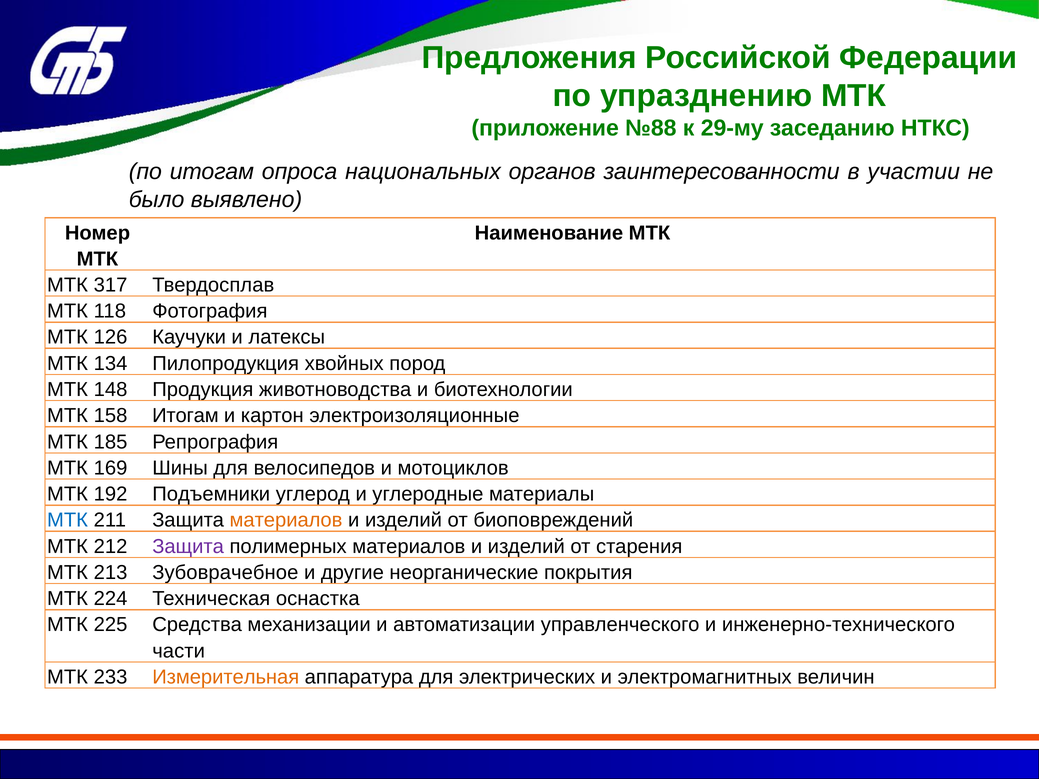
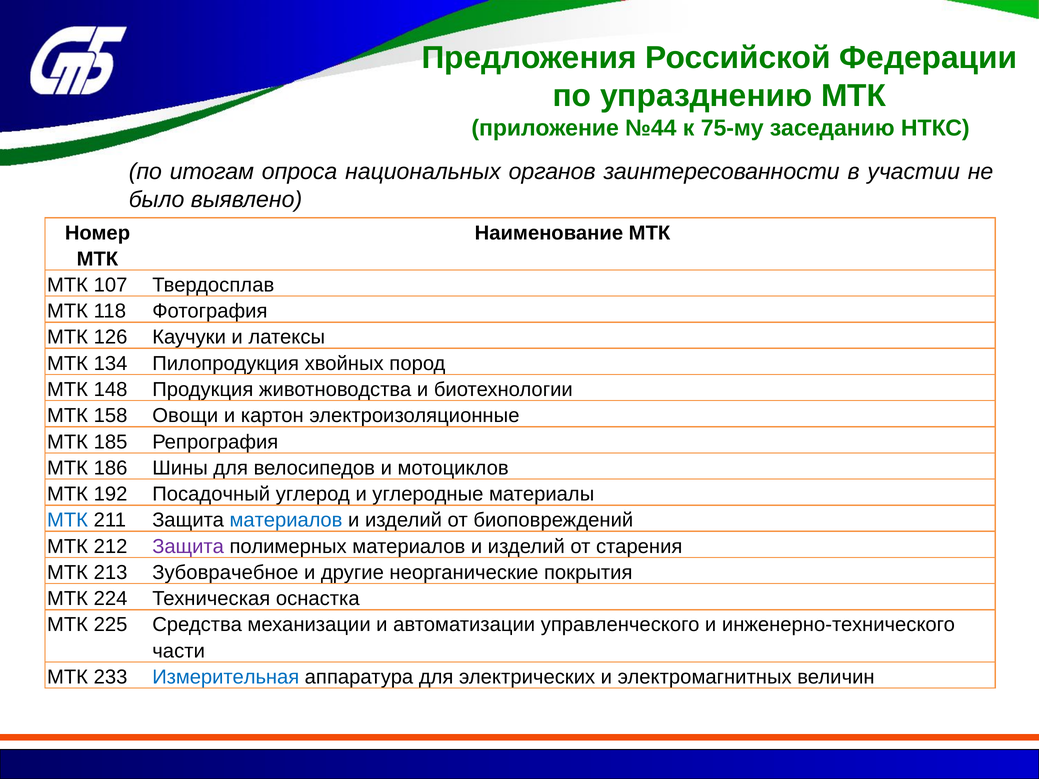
№88: №88 -> №44 (651, 128)
29-му: 29-му -> 75-му (732, 128)
317: 317 -> 107 (111, 285)
158 Итогам: Итогам -> Овощи (185, 416)
169: 169 -> 186 (111, 468)
Подъемники: Подъемники -> Посадочный (211, 494)
материалов colour: orange -> blue (286, 520)
Измерительная colour: orange -> blue (226, 677)
